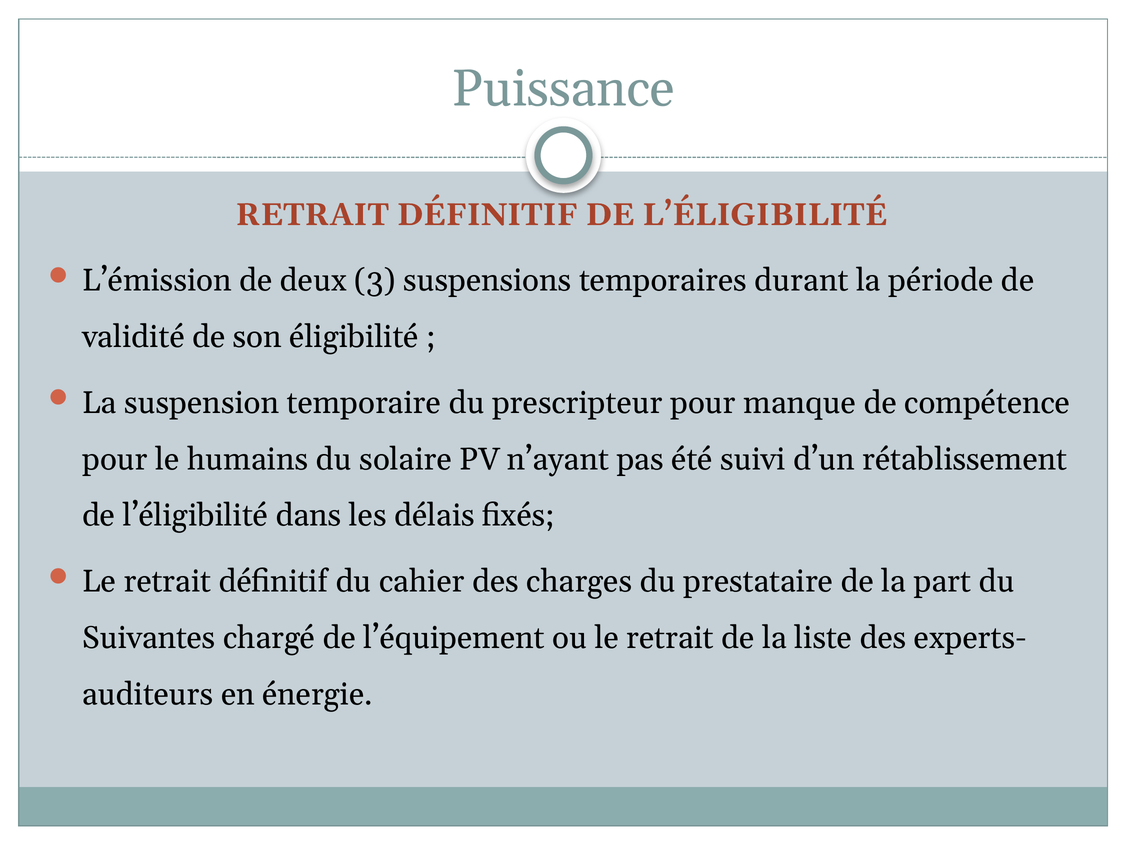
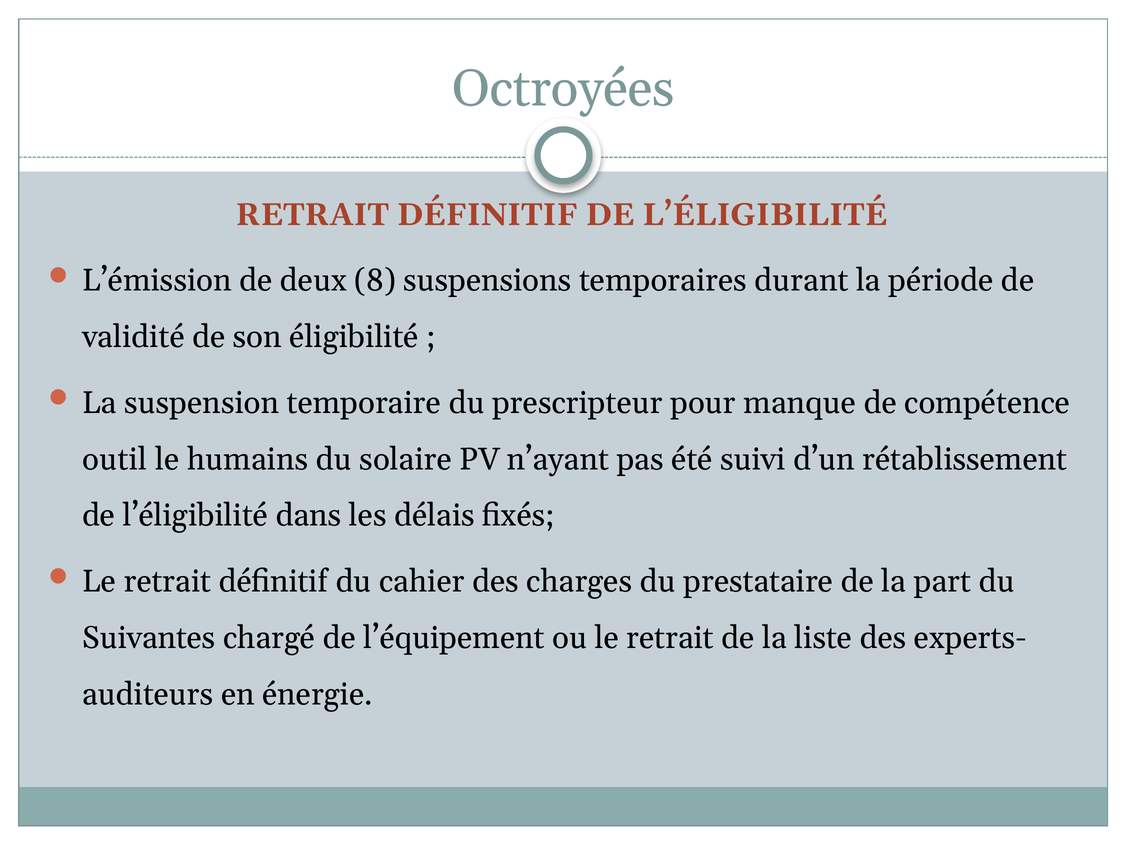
Puissance: Puissance -> Octroyées (563, 89)
3: 3 -> 8 (375, 281)
pour: pour -> outil (115, 459)
